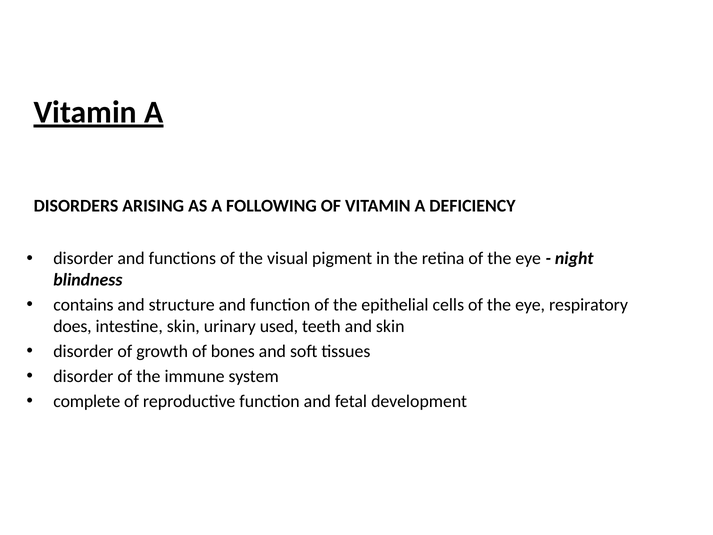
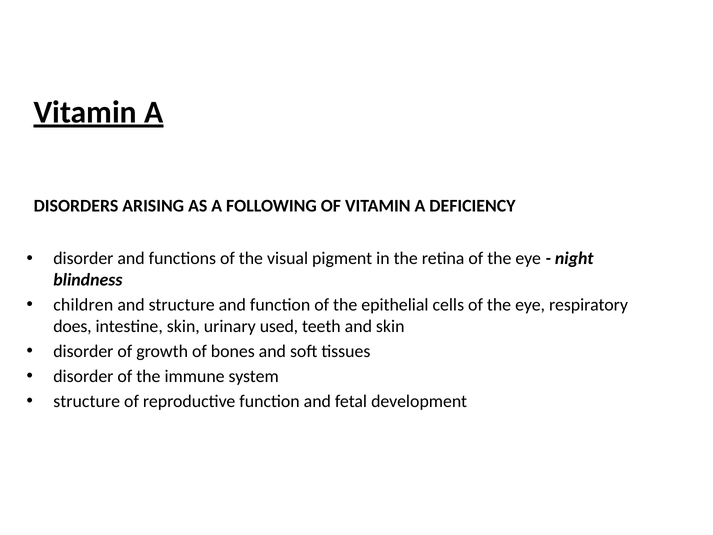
contains: contains -> children (83, 305)
complete: complete -> structure (87, 401)
